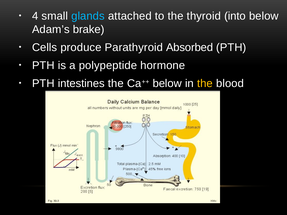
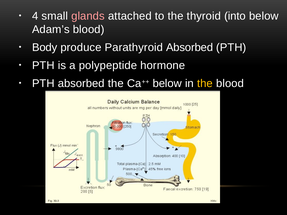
glands colour: light blue -> pink (88, 16)
Adam’s brake: brake -> blood (89, 29)
Cells: Cells -> Body (45, 48)
PTH intestines: intestines -> absorbed (81, 84)
